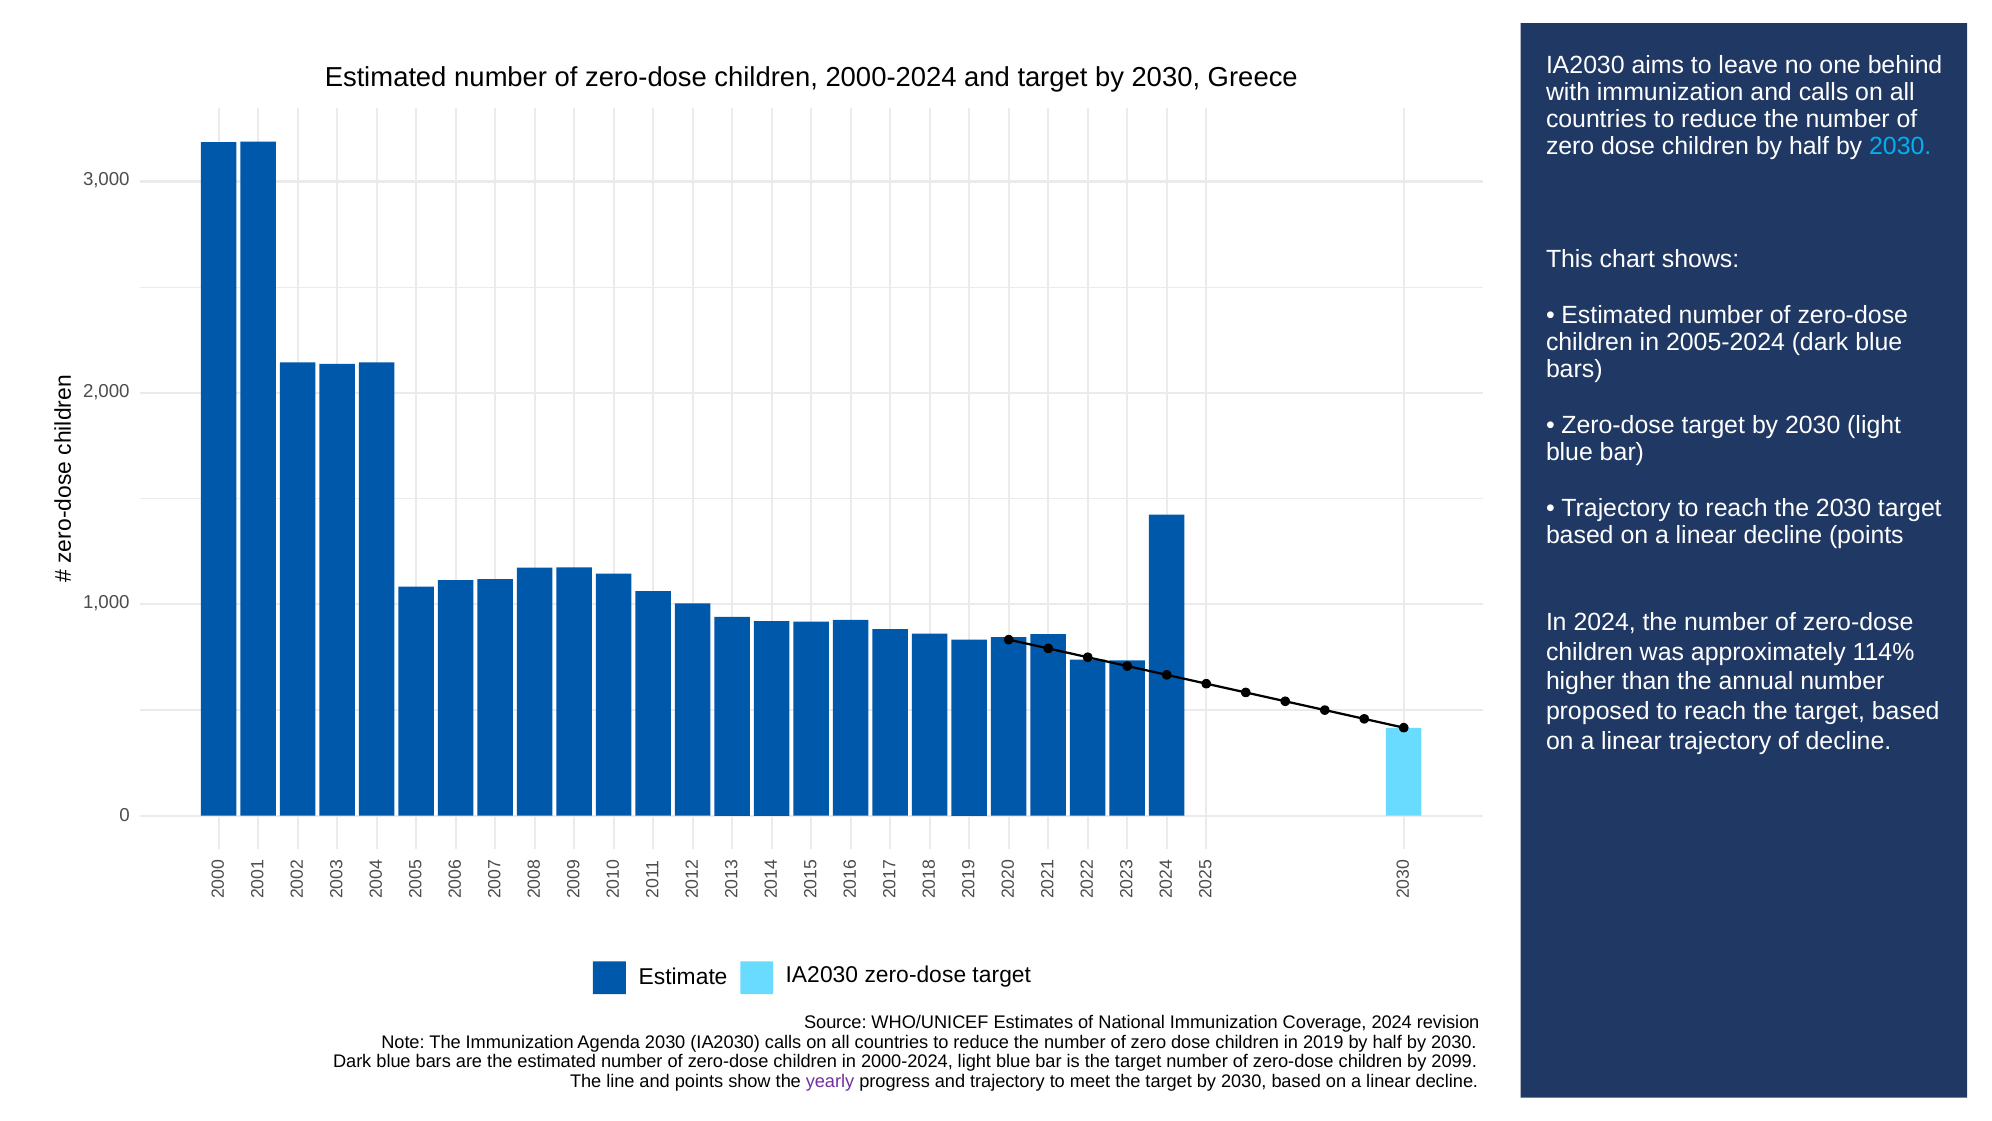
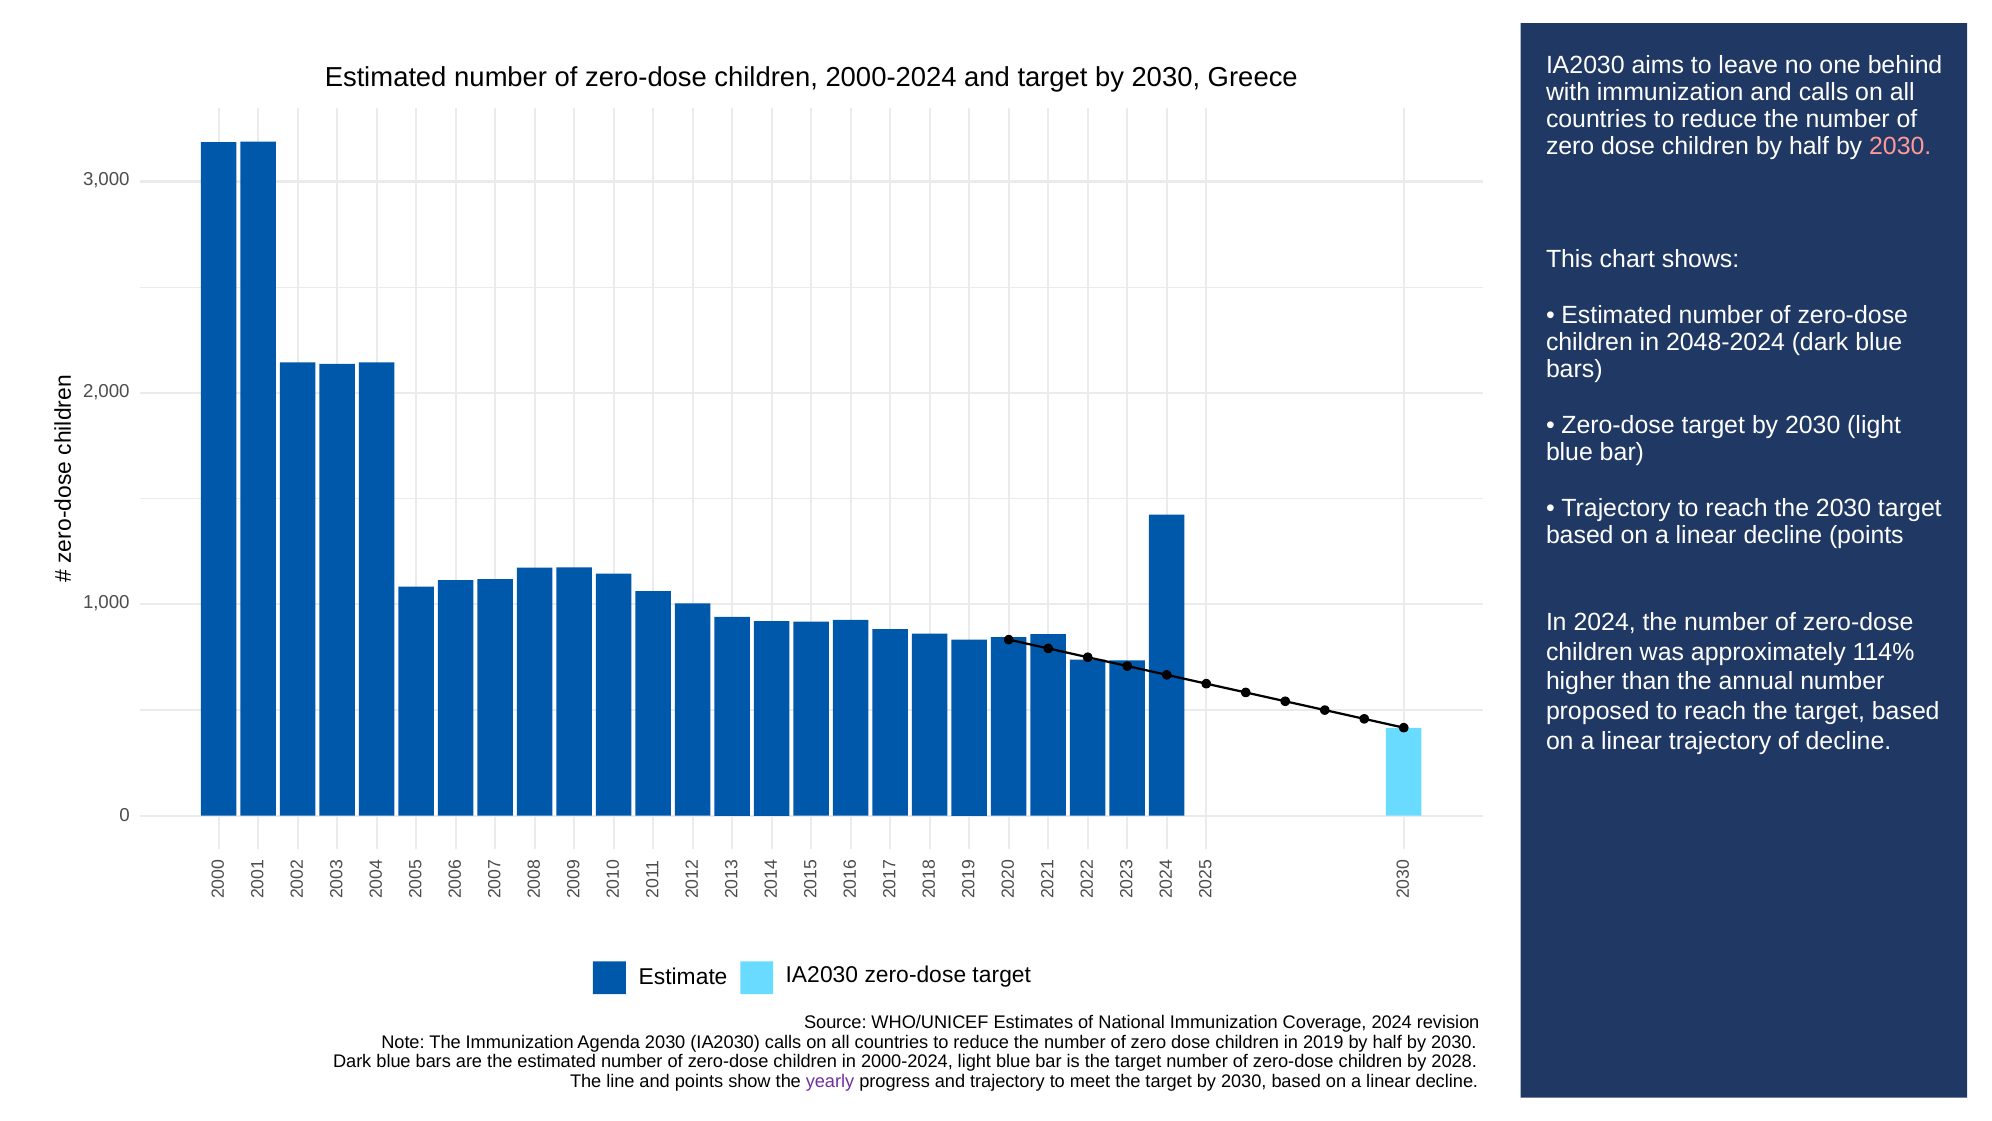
2030 colour: light blue -> pink (1900, 146)
2005-2024: 2005-2024 -> 2048-2024 (1726, 342)
2099: 2099 -> 2028 (1454, 1061)
